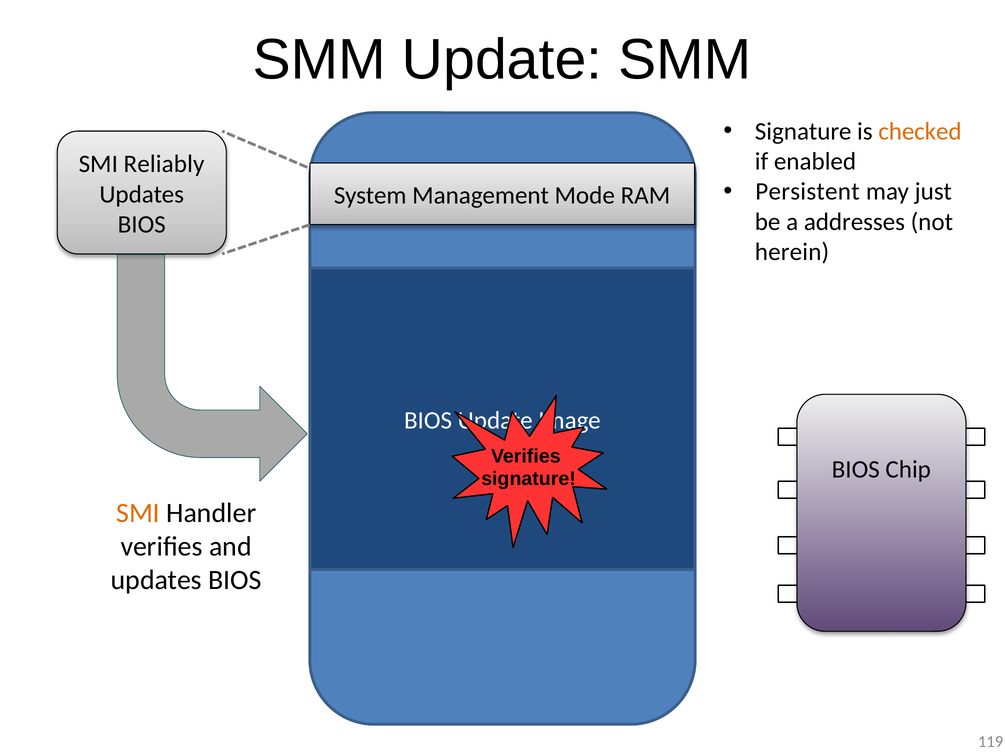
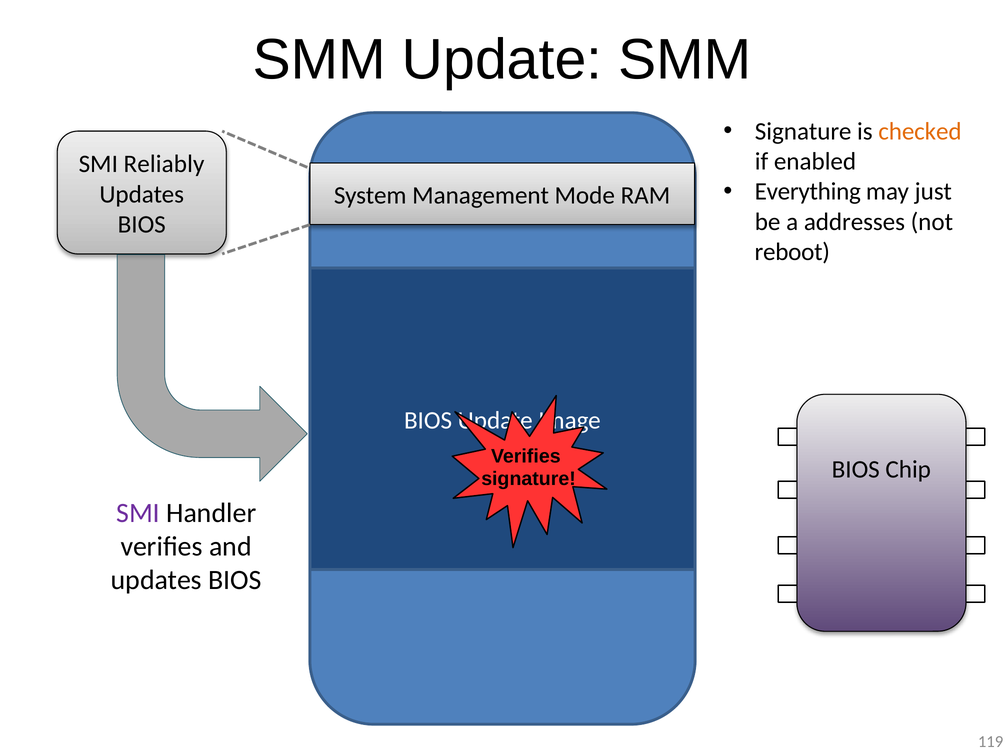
Persistent: Persistent -> Everything (808, 192)
herein: herein -> reboot (792, 252)
SMI colour: orange -> purple (138, 513)
